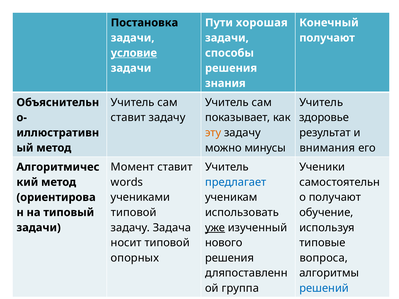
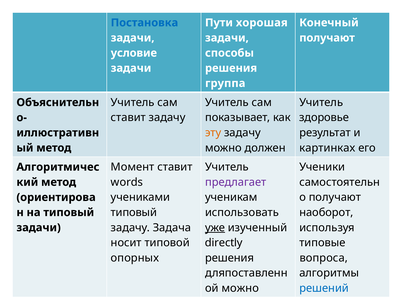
Постановка colour: black -> blue (144, 23)
условие underline: present -> none (134, 53)
знания: знания -> группа (225, 83)
минусы: минусы -> должен (265, 148)
внимания: внимания -> картинках (327, 148)
предлагает colour: blue -> purple (236, 182)
типовой: типовой -> типовый (134, 213)
обучение: обучение -> наоборот (326, 213)
нового: нового -> directly (224, 243)
группа: группа -> можно (240, 288)
